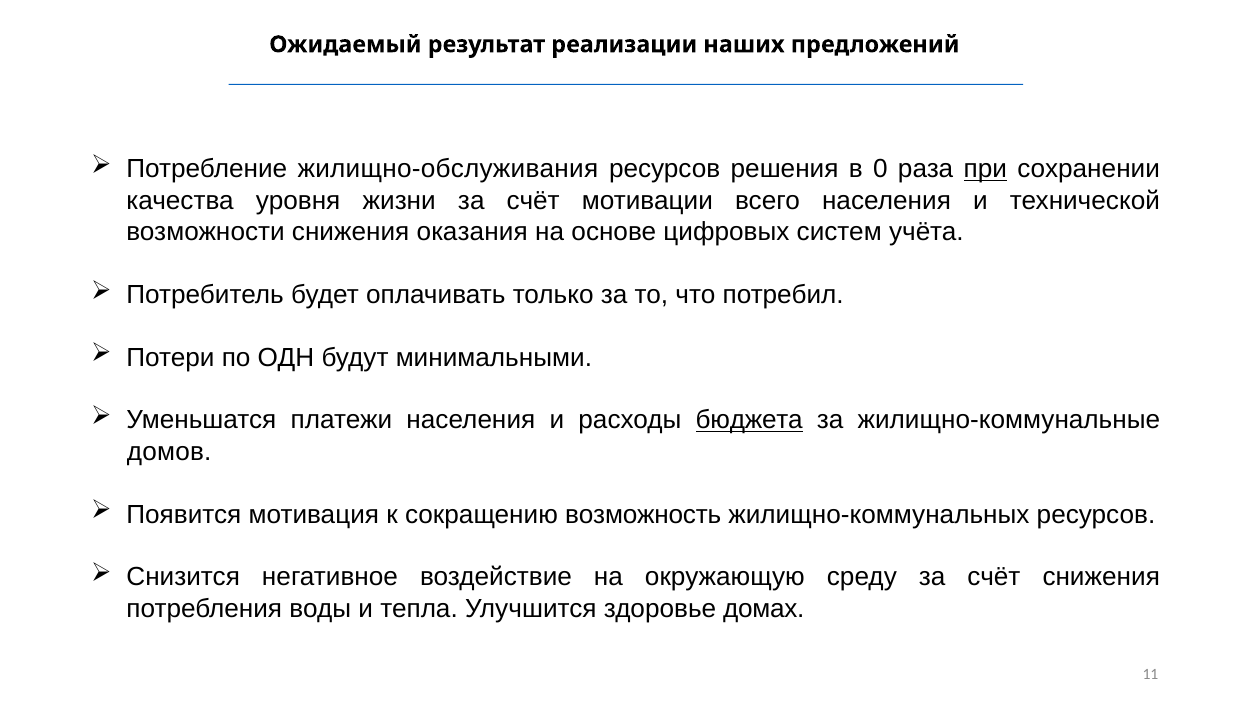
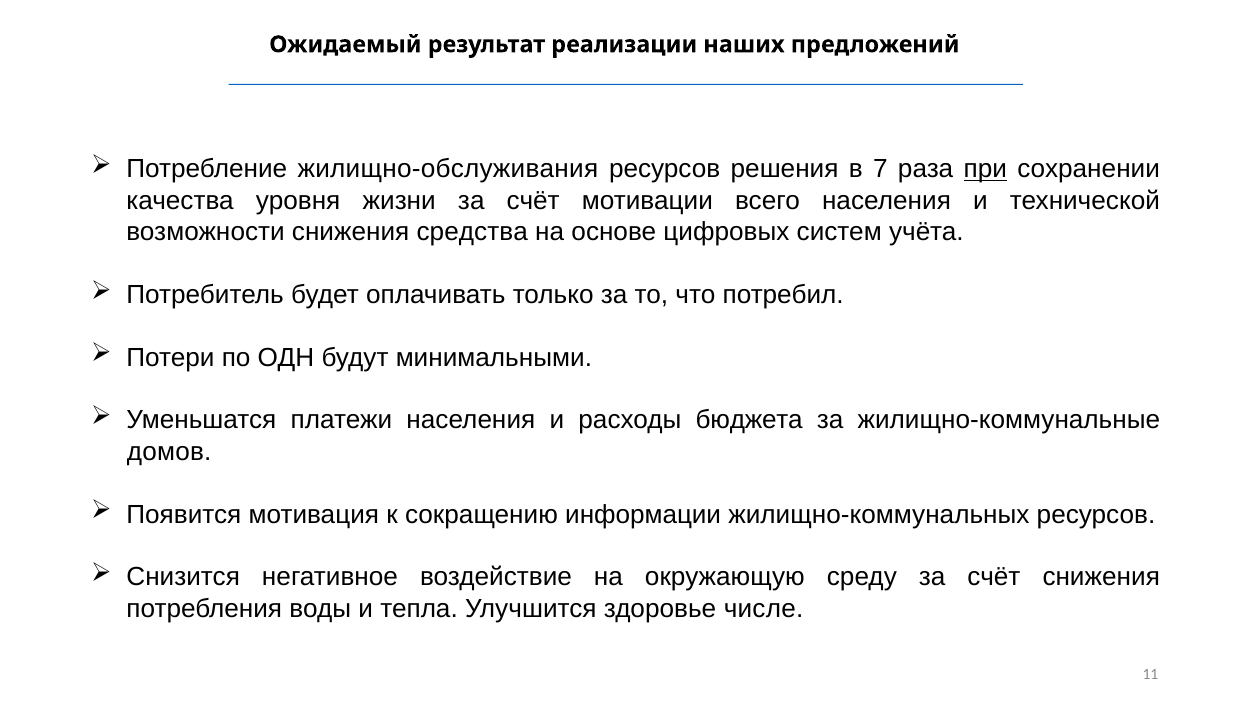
0: 0 -> 7 (880, 169)
оказания: оказания -> средства (472, 232)
бюджета underline: present -> none (749, 420)
возможность: возможность -> информации (643, 514)
домах: домах -> числе (764, 608)
